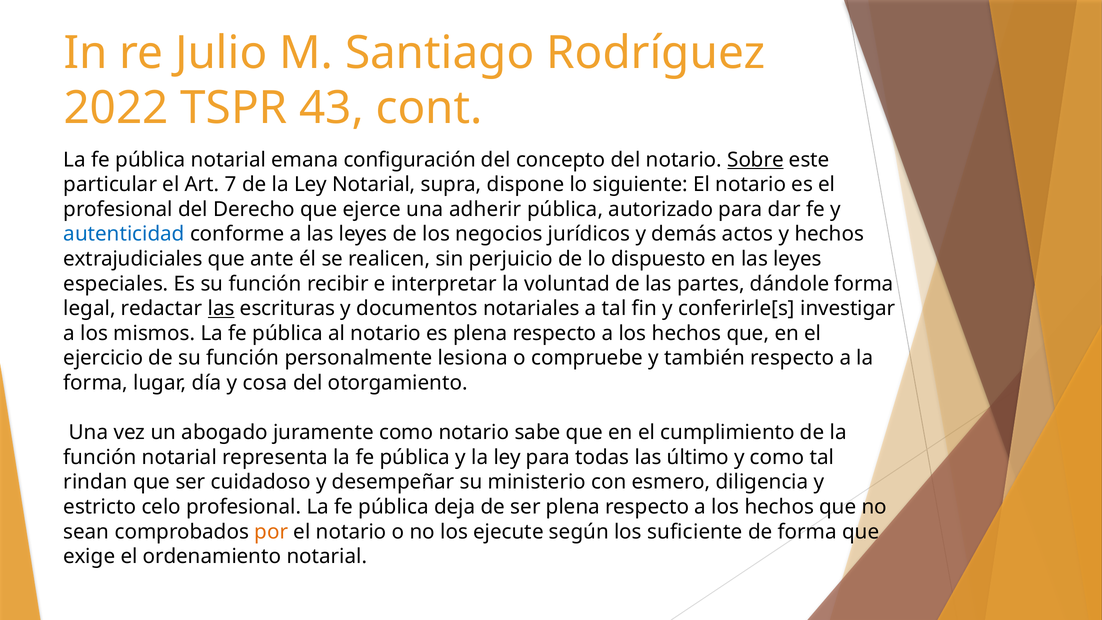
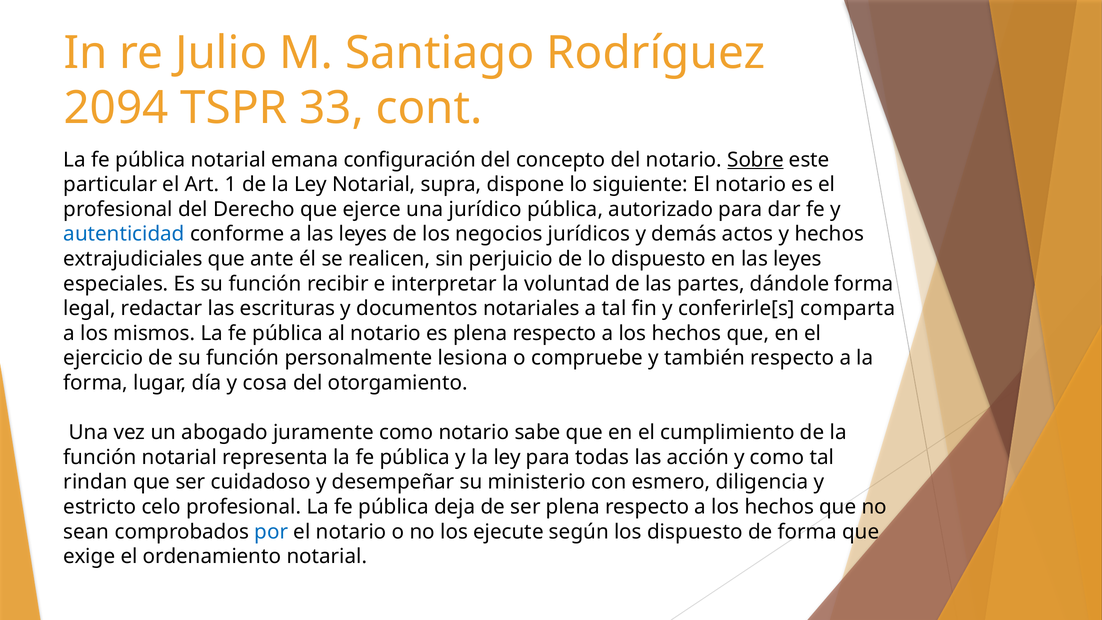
2022: 2022 -> 2094 (116, 108)
43: 43 -> 33 (332, 108)
7: 7 -> 1 (231, 184)
adherir: adherir -> jurídico (485, 209)
las underline: present -> none (221, 308)
investigar: investigar -> comparta (848, 308)
último: último -> acción (698, 457)
por colour: orange -> blue (271, 532)
los suficiente: suficiente -> dispuesto (695, 532)
